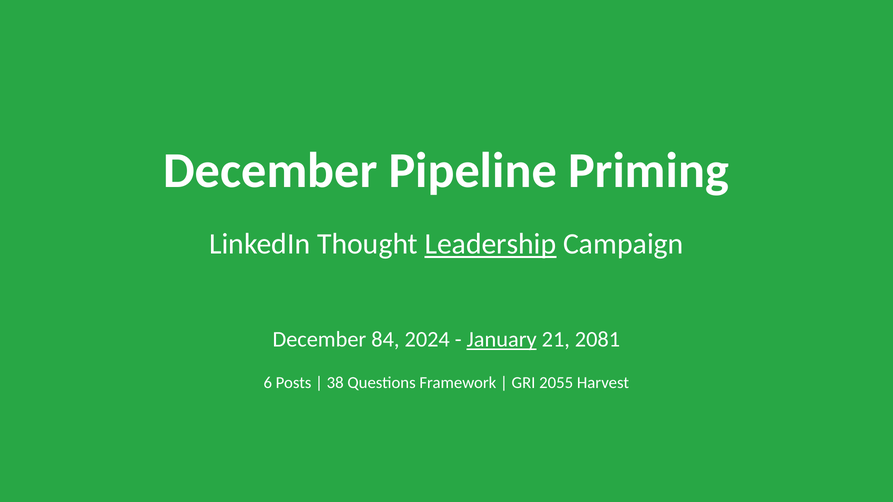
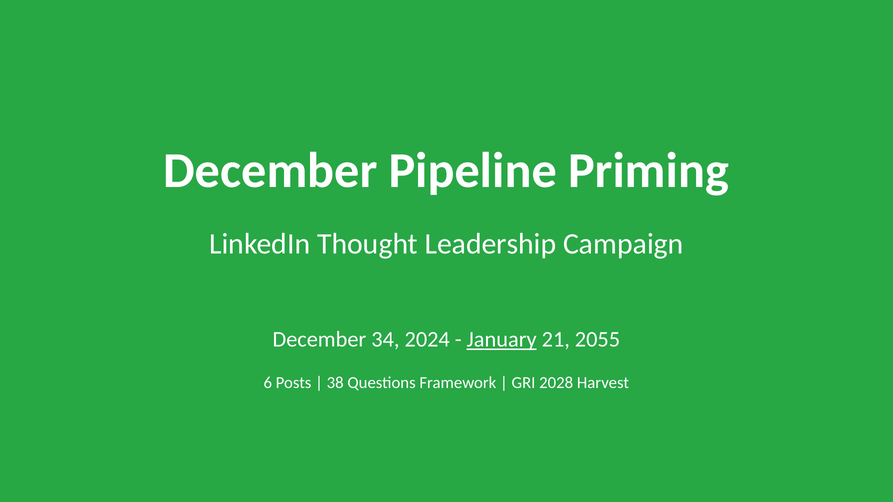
Leadership underline: present -> none (491, 244)
84: 84 -> 34 (385, 340)
2081: 2081 -> 2055 (597, 340)
2055: 2055 -> 2028 (556, 383)
